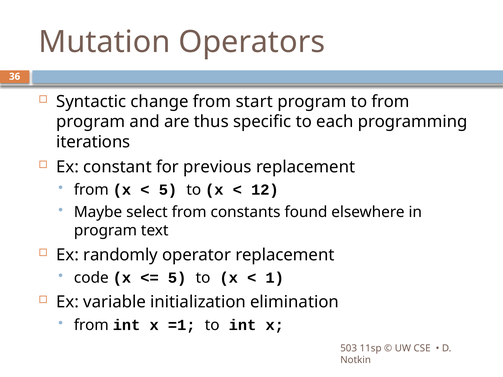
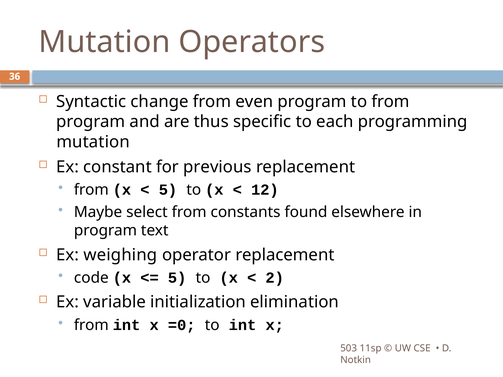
start: start -> even (254, 102)
iterations: iterations -> mutation (93, 142)
randomly: randomly -> weighing (120, 255)
1: 1 -> 2 (275, 278)
=1: =1 -> =0 (182, 325)
